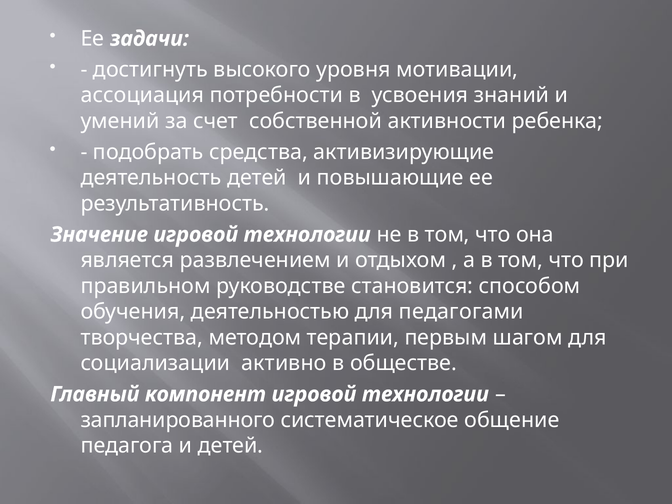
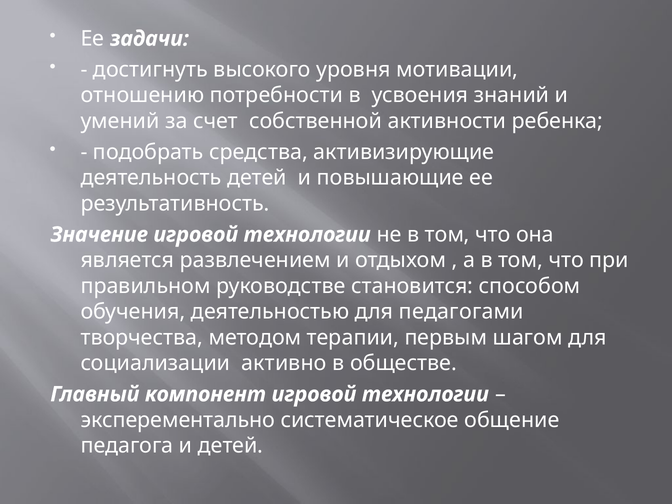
ассоциация: ассоциация -> отношению (142, 95)
запланированного: запланированного -> эксперементально (178, 420)
